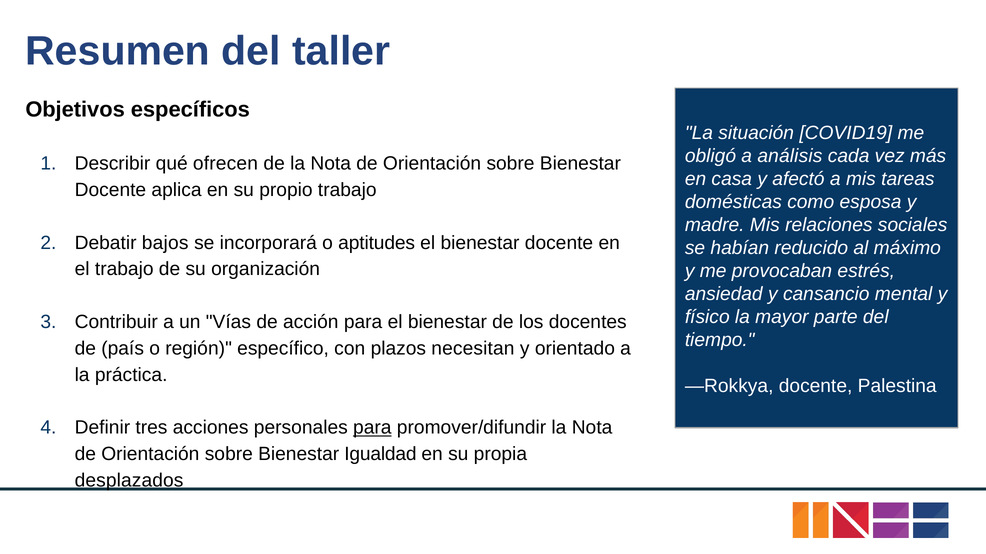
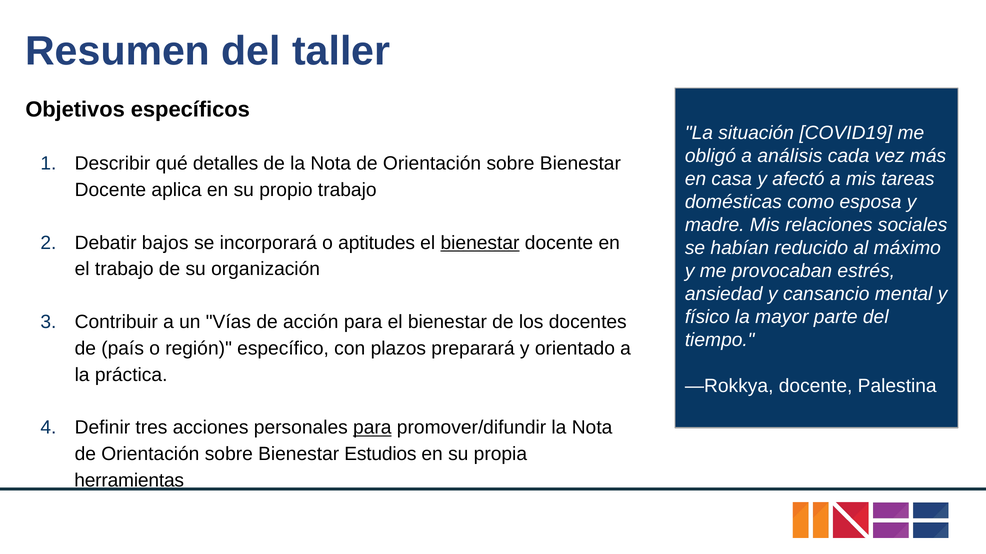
ofrecen: ofrecen -> detalles (226, 164)
bienestar underline: none -> present (480, 243)
necesitan: necesitan -> preparará (473, 349)
Igualdad: Igualdad -> Estudios (380, 455)
desplazados: desplazados -> herramientas (129, 481)
